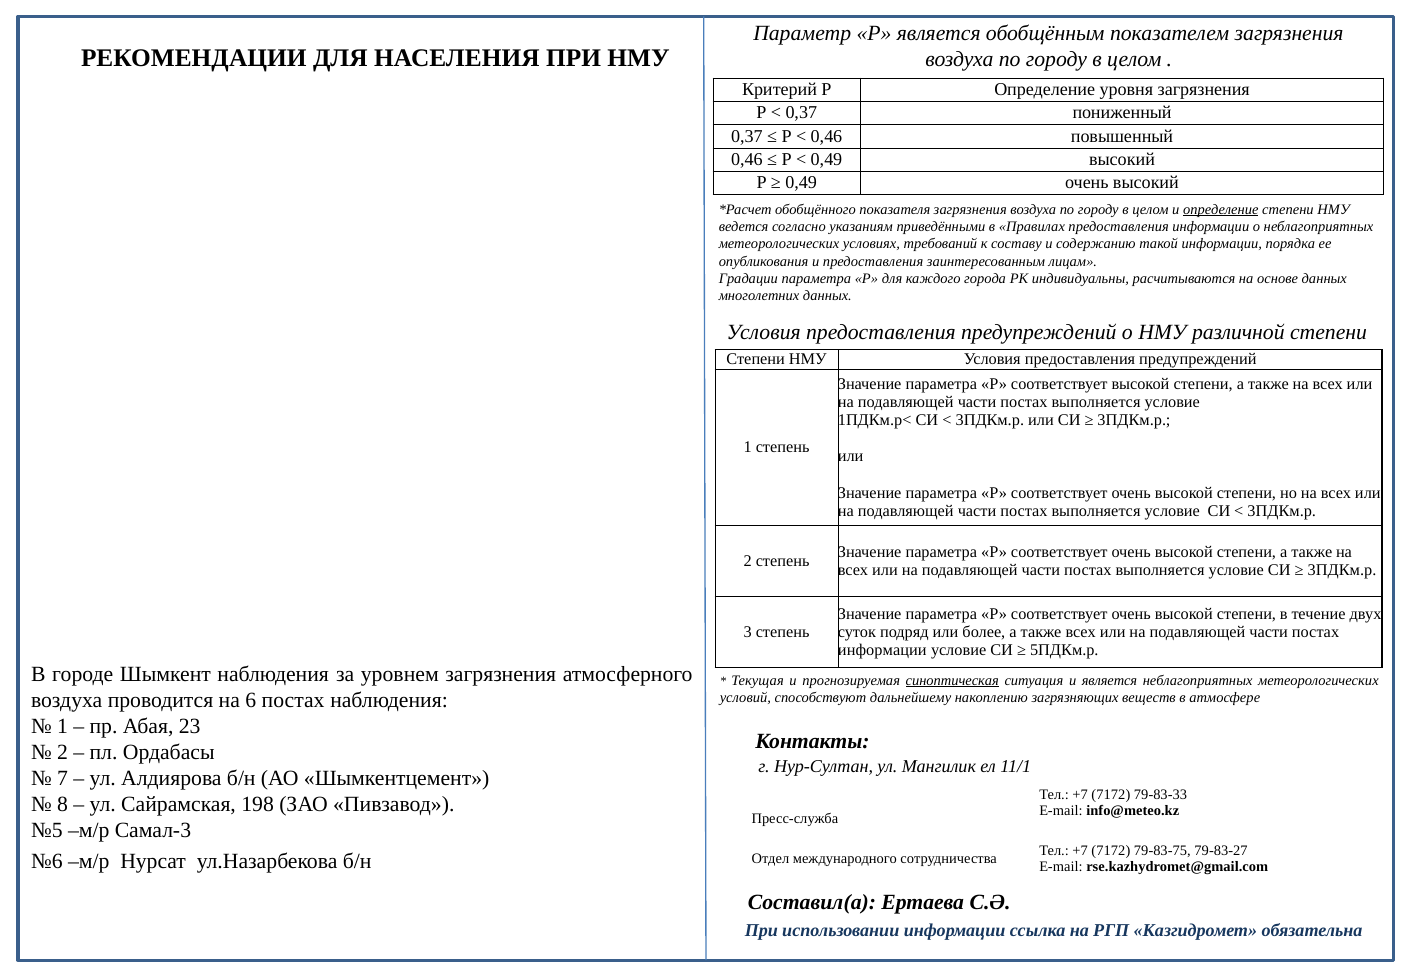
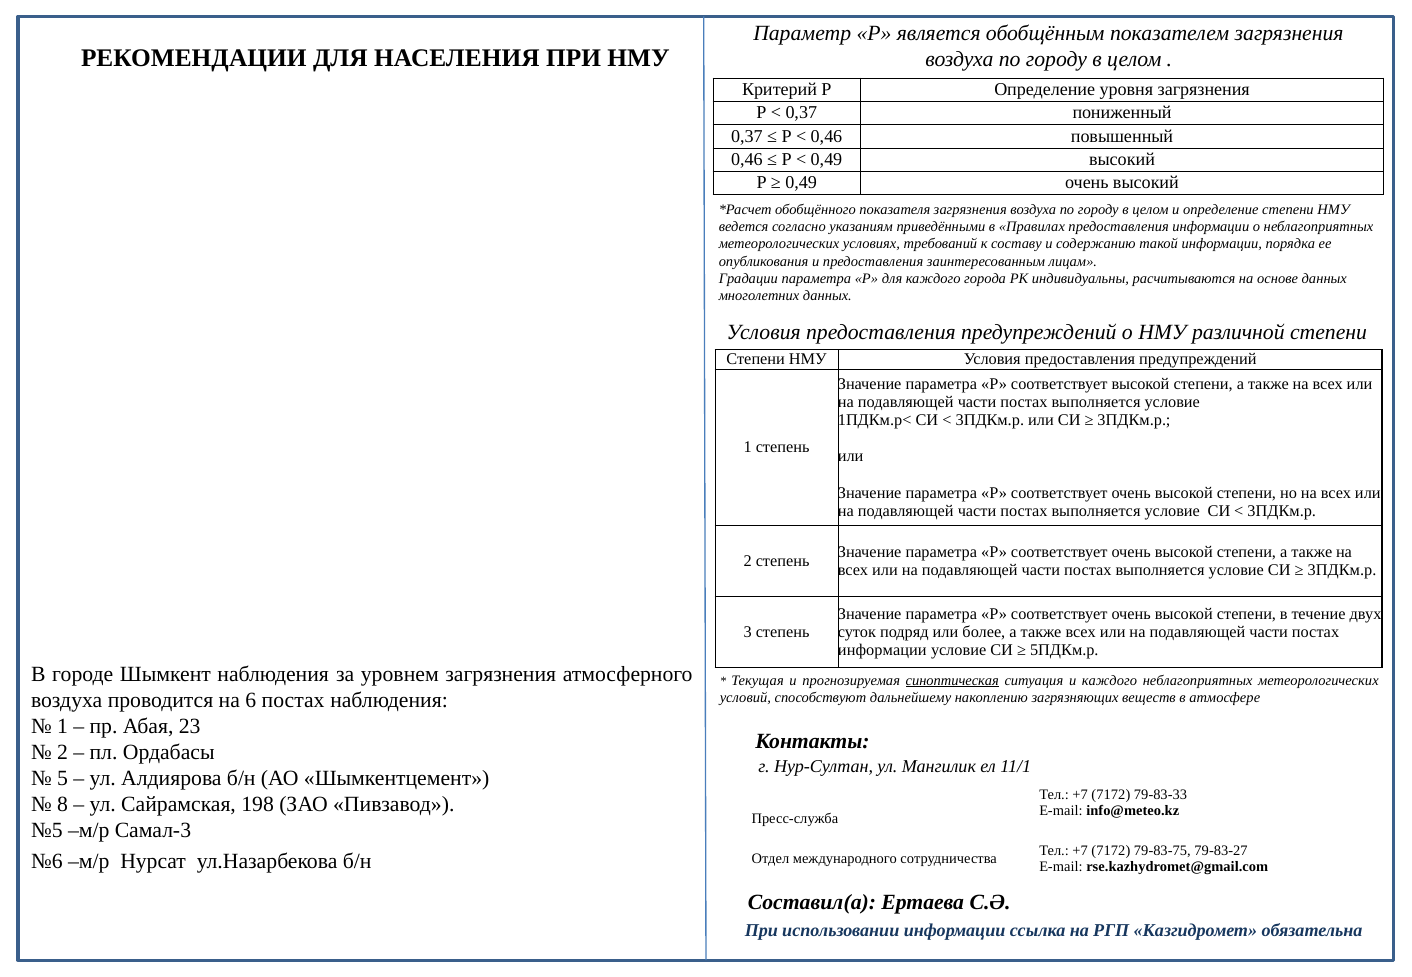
определение underline: present -> none (1221, 210)
и является: является -> каждого (1109, 681)
7: 7 -> 5 (63, 779)
